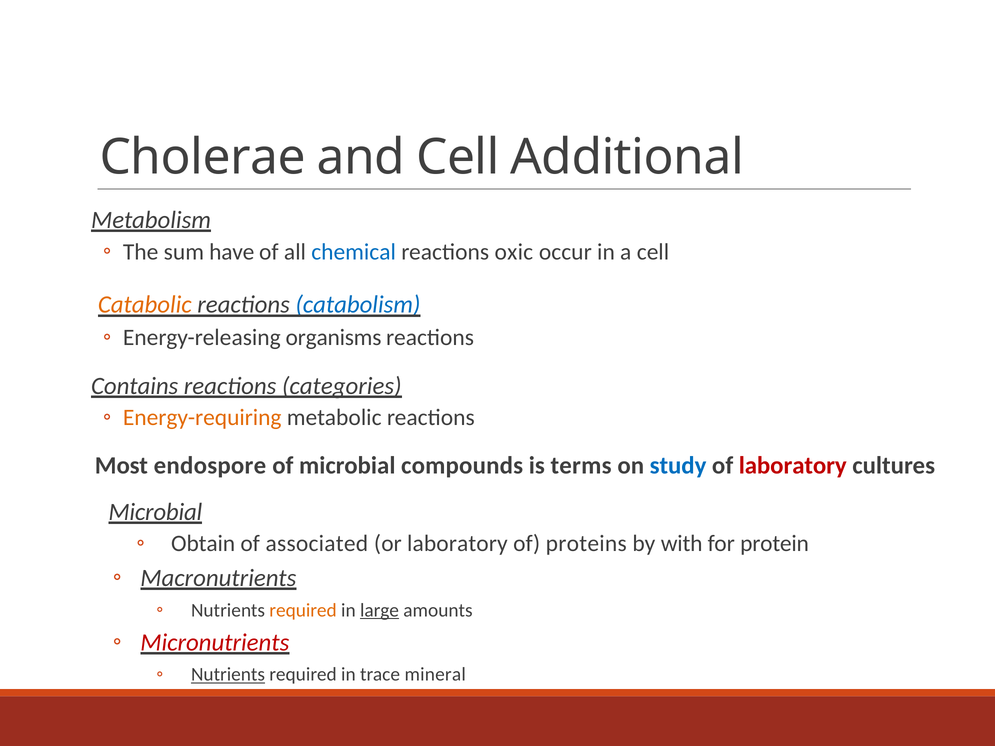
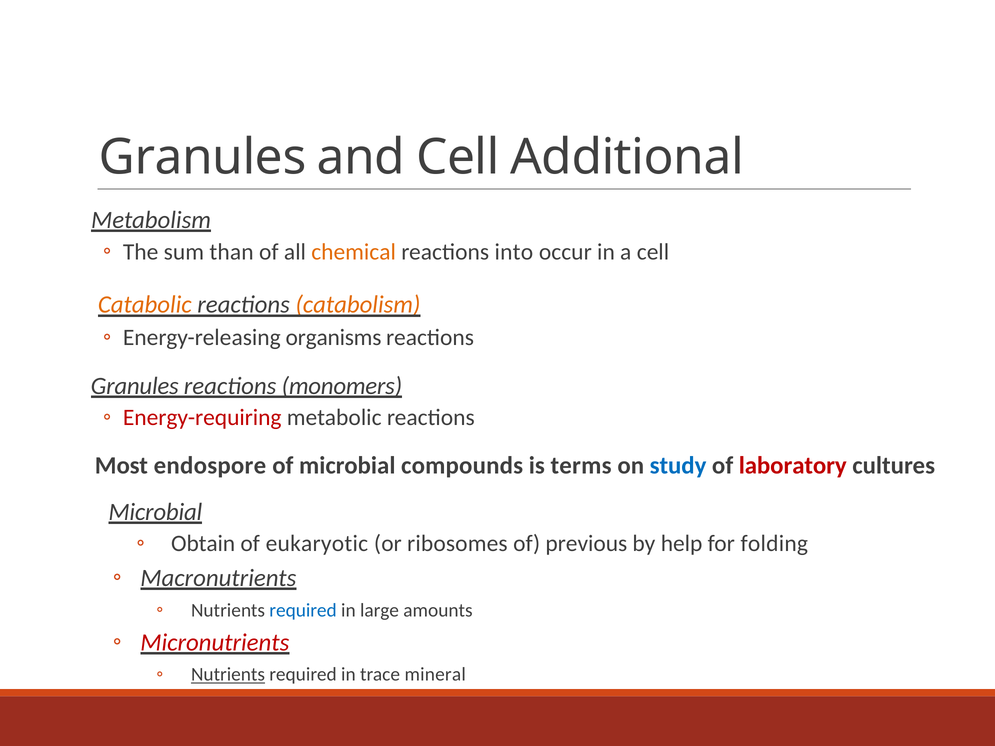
Cholerae: Cholerae -> Granules (203, 157)
have: have -> than (232, 252)
chemical colour: blue -> orange (354, 252)
oxic: oxic -> into (514, 252)
catabolism colour: blue -> orange (358, 305)
Contains: Contains -> Granules (135, 386)
categories: categories -> monomers (342, 386)
Energy-requiring colour: orange -> red (202, 418)
associated: associated -> eukaryotic (317, 544)
or laboratory: laboratory -> ribosomes (457, 544)
proteins: proteins -> previous (586, 544)
with: with -> help (682, 544)
protein: protein -> folding (774, 544)
required colour: orange -> blue (303, 610)
large underline: present -> none (380, 610)
